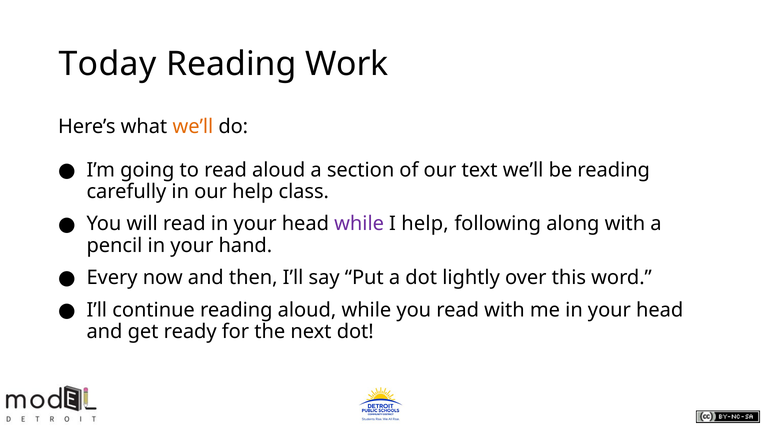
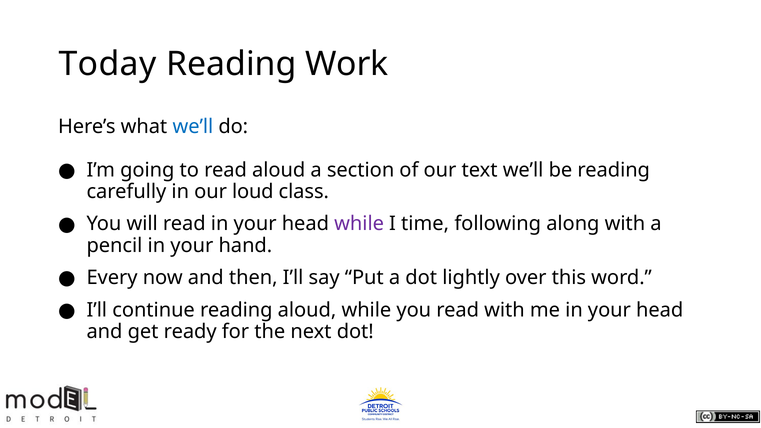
we’ll colour: orange -> blue (193, 127)
our help: help -> loud (253, 192)
I help: help -> time (425, 224)
